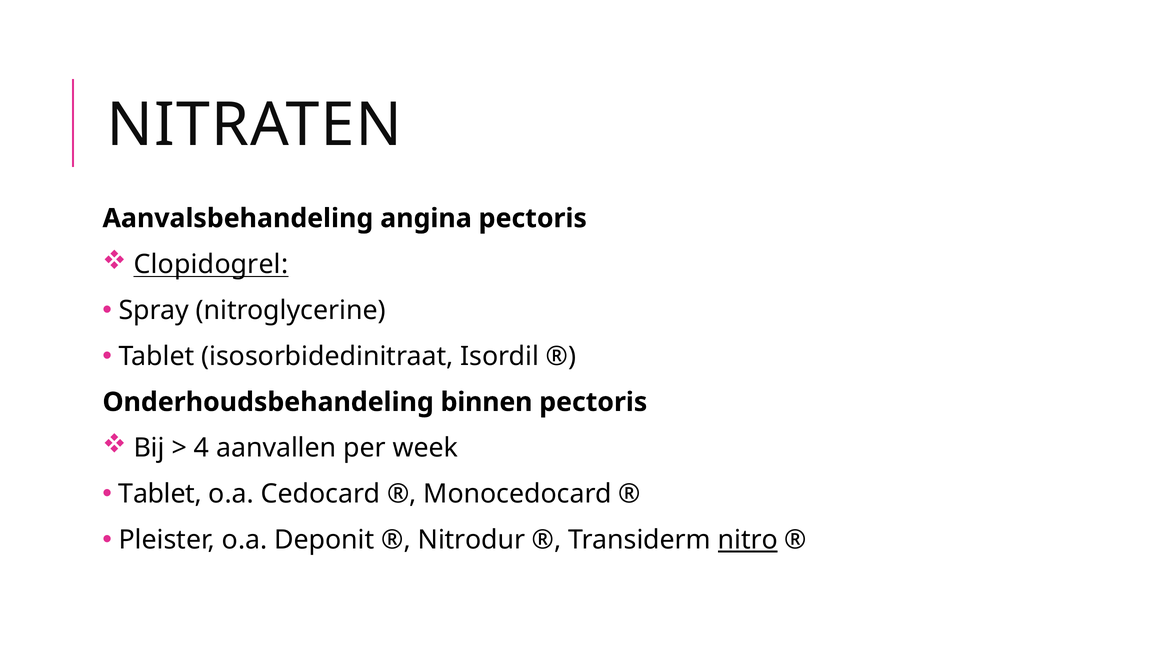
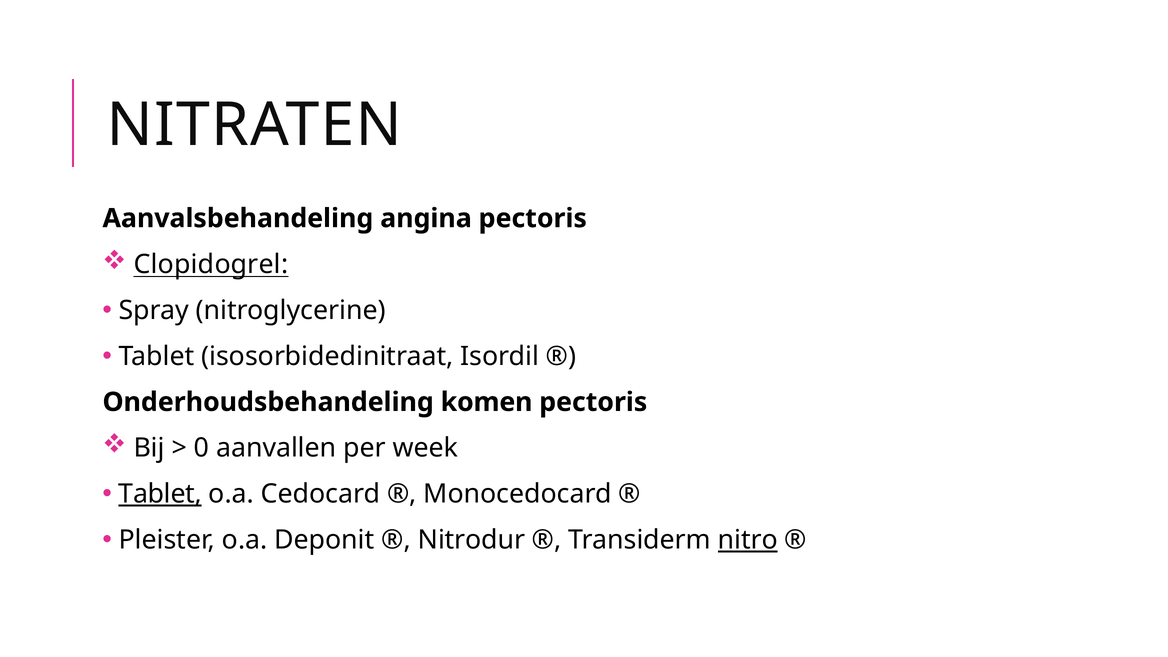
binnen: binnen -> komen (487, 402)
4: 4 -> 0 (202, 448)
Tablet underline: none -> present (160, 494)
